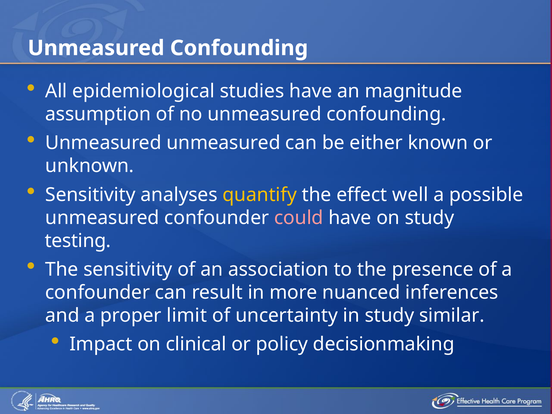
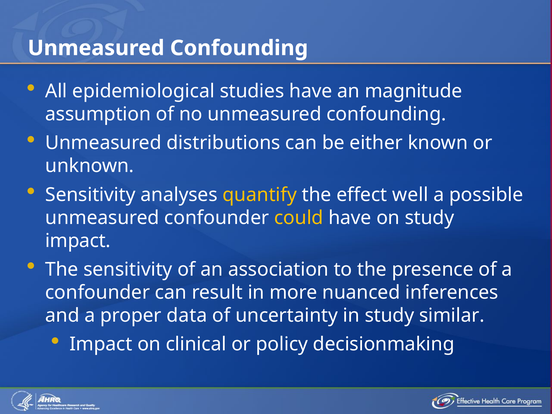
Unmeasured unmeasured: unmeasured -> distributions (223, 143)
could colour: pink -> yellow (299, 218)
testing: testing -> impact (78, 241)
limit: limit -> data (187, 315)
